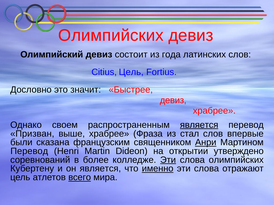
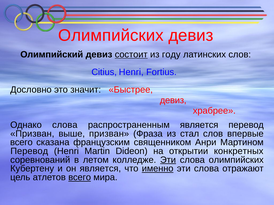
состоит underline: none -> present (131, 55)
года: года -> году (171, 55)
Citius Цель: Цель -> Henri (131, 72)
Однако своем: своем -> слова (65, 125)
является underline: present -> none (199, 125)
выше храбрее: храбрее -> призван (109, 134)
были: были -> всего (21, 143)
Анри underline: present -> none (206, 143)
утверждено: утверждено -> конкретных (239, 151)
более: более -> летом (96, 160)
